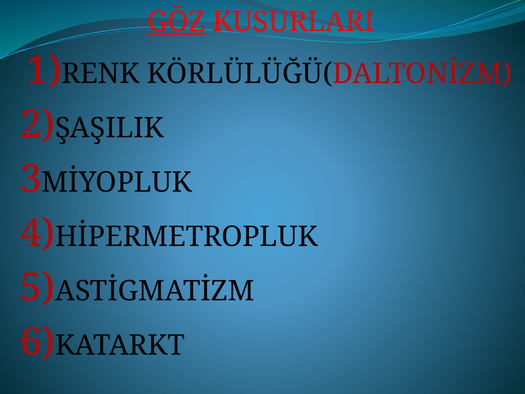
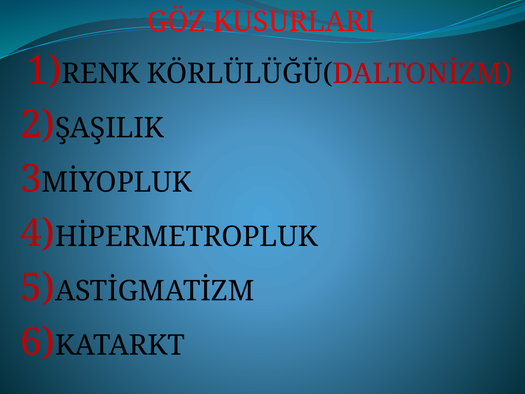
GÖZ underline: present -> none (176, 22)
